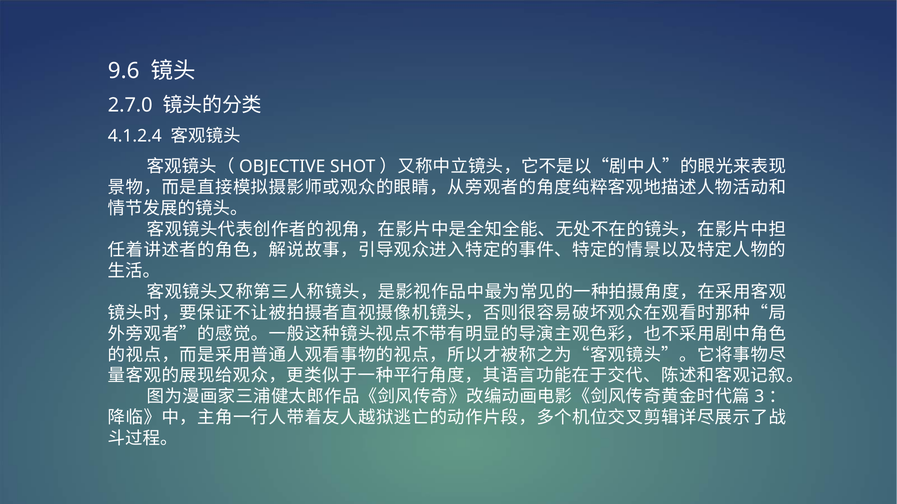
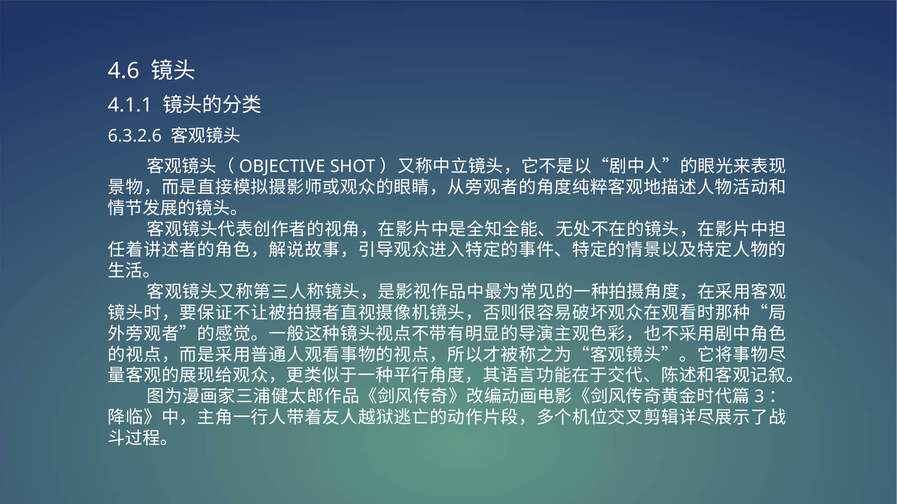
9.6: 9.6 -> 4.6 (124, 71)
2.7.0: 2.7.0 -> 4.1.1 (130, 105)
4.1.2.4: 4.1.2.4 -> 6.3.2.6 (135, 136)
